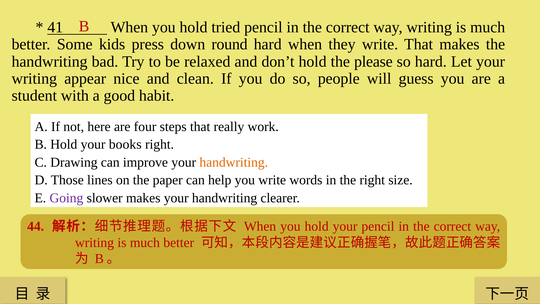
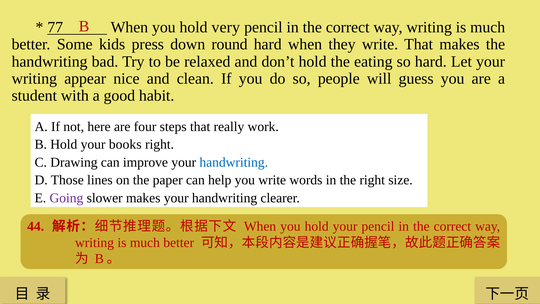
41: 41 -> 77 (55, 27)
tried: tried -> very (226, 27)
please: please -> eating (373, 61)
handwriting colour: orange -> blue (234, 162)
